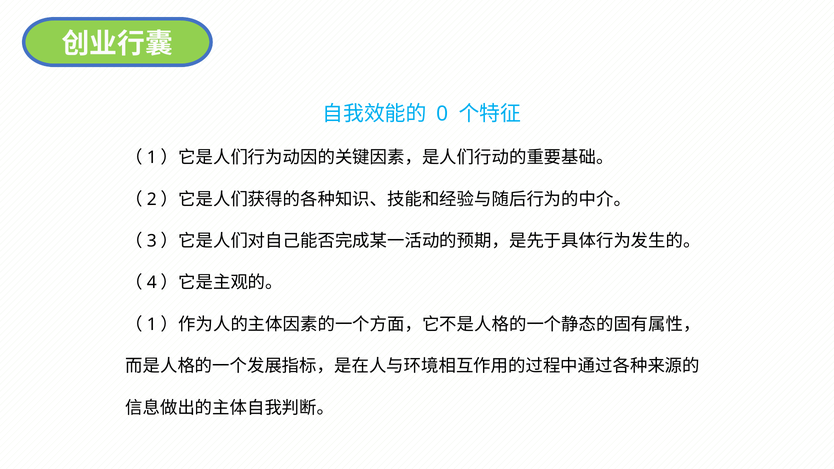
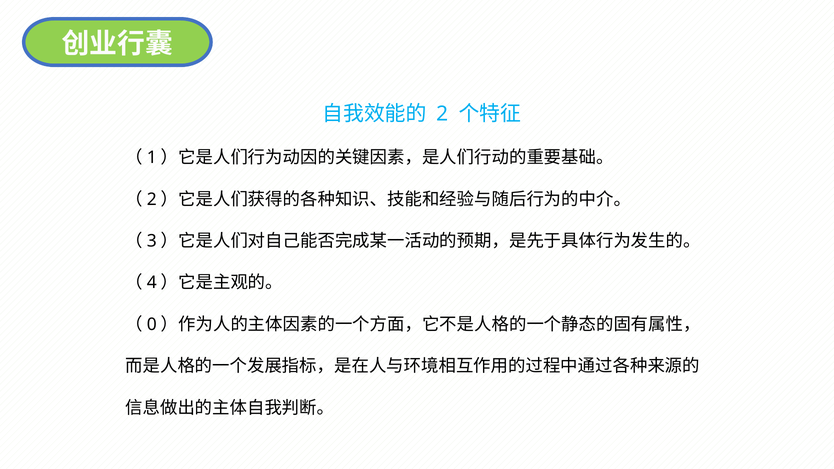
0: 0 -> 2 (442, 114)
1: 1 -> 0 (152, 324)
